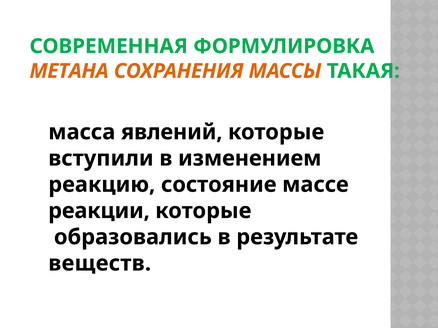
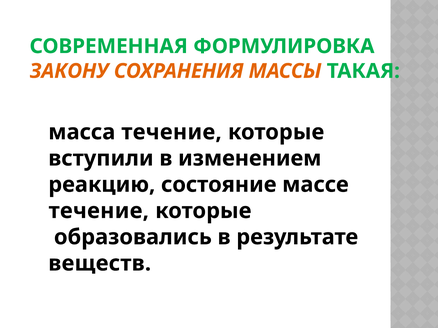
МЕТАНА: МЕТАНА -> ЗАКОНУ (69, 71)
масса явлений: явлений -> течение (172, 132)
реакции: реакции -> течение (99, 211)
